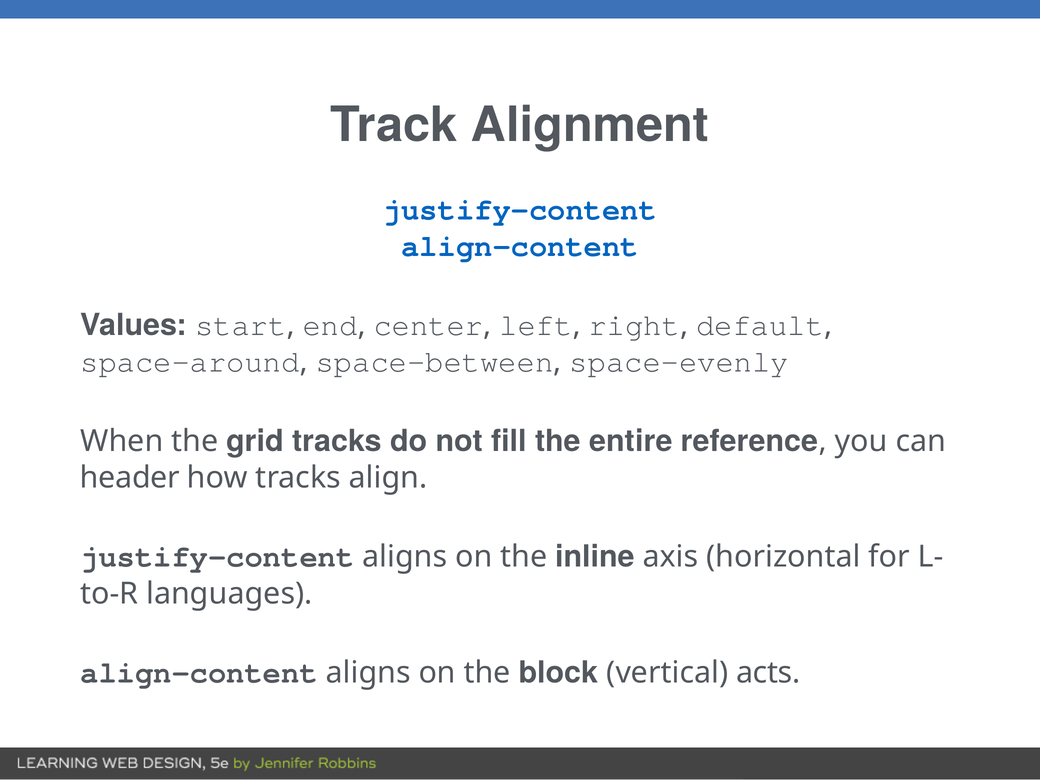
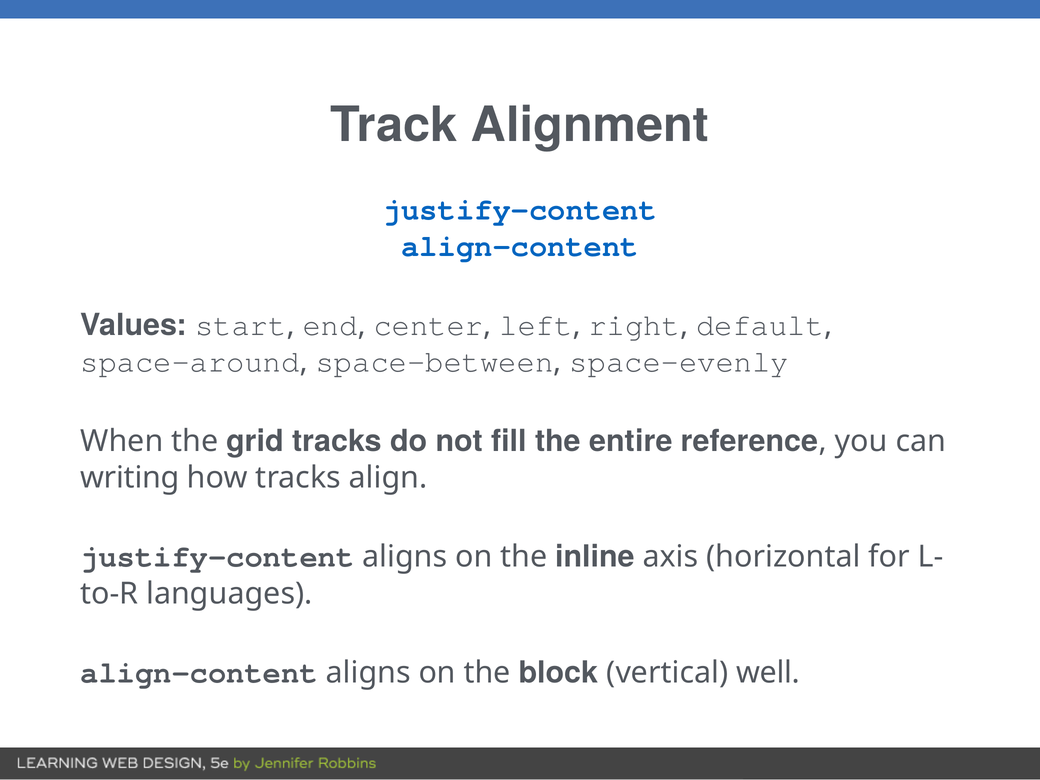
header: header -> writing (130, 478)
acts: acts -> well (768, 673)
